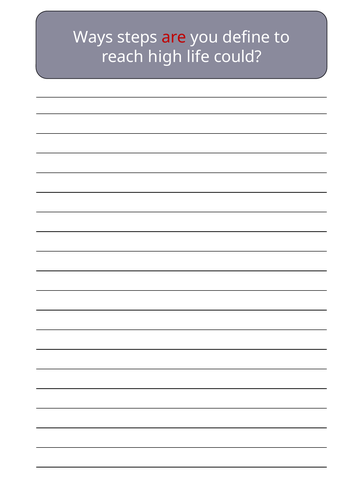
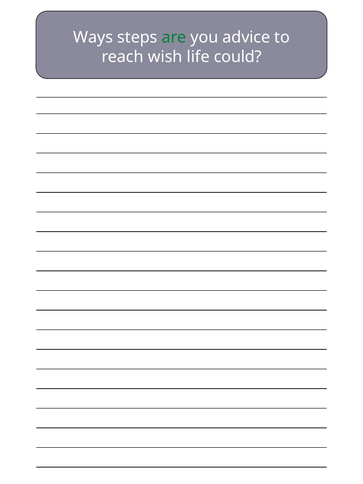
are colour: red -> green (174, 37)
define: define -> advice (246, 37)
high: high -> wish (165, 57)
